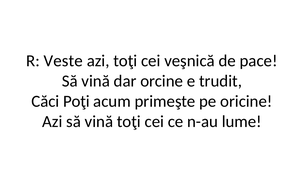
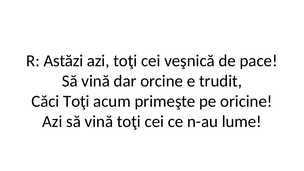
Veste: Veste -> Astăzi (63, 61)
Căci Poţi: Poţi -> Toţi (76, 101)
